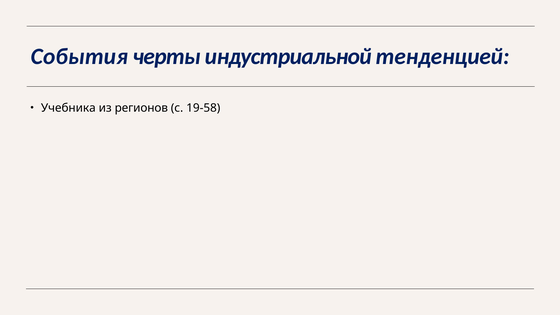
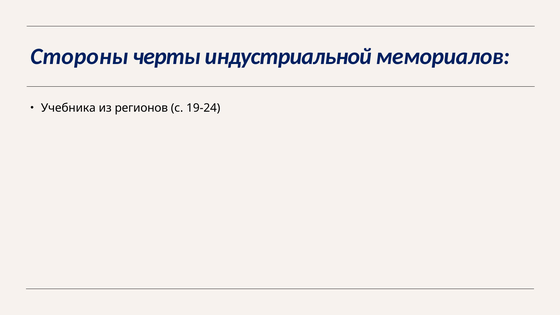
События: События -> Стороны (79, 56)
тенденцией: тенденцией -> мемориалов (443, 56)
19-58: 19-58 -> 19-24 (203, 108)
